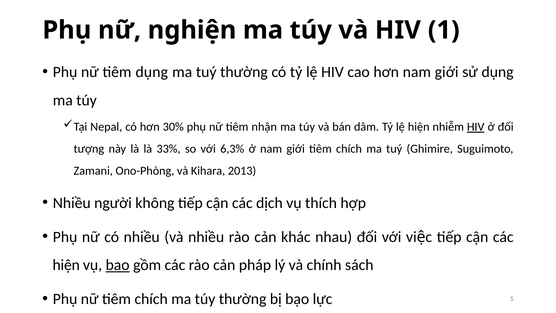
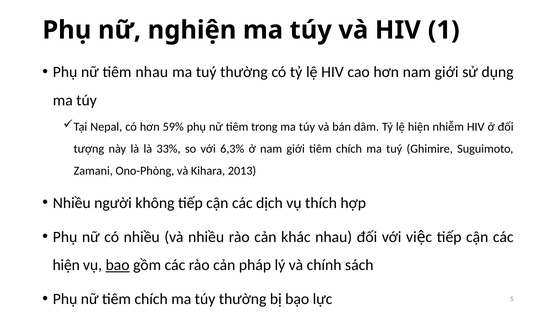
tiêm dụng: dụng -> nhau (152, 72)
30%: 30% -> 59% (173, 127)
nhận: nhận -> trong (264, 127)
HIV underline: present -> none (476, 127)
